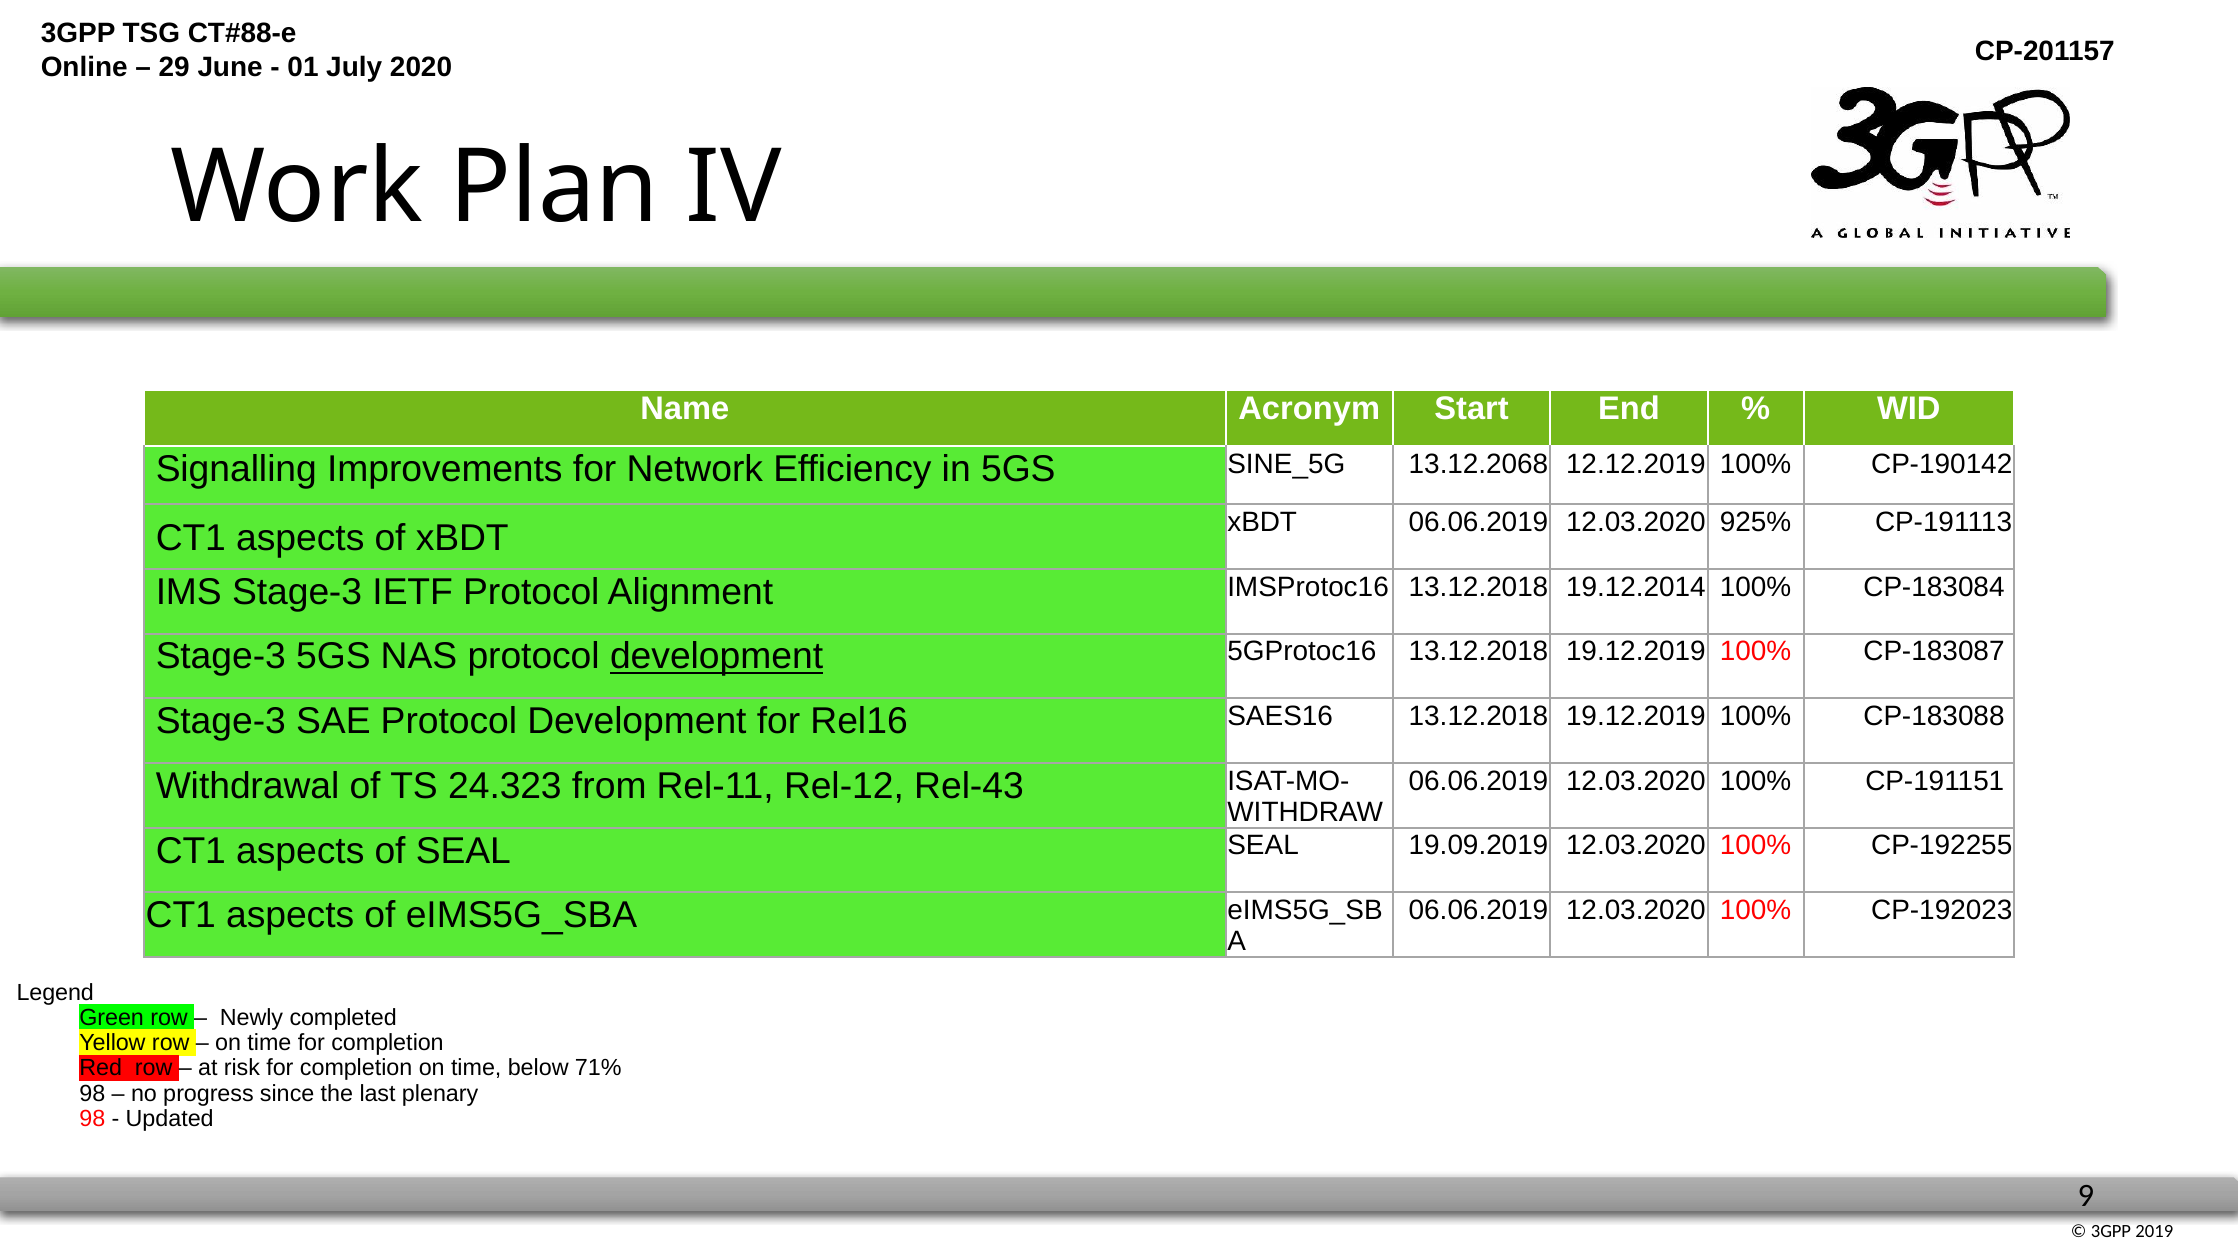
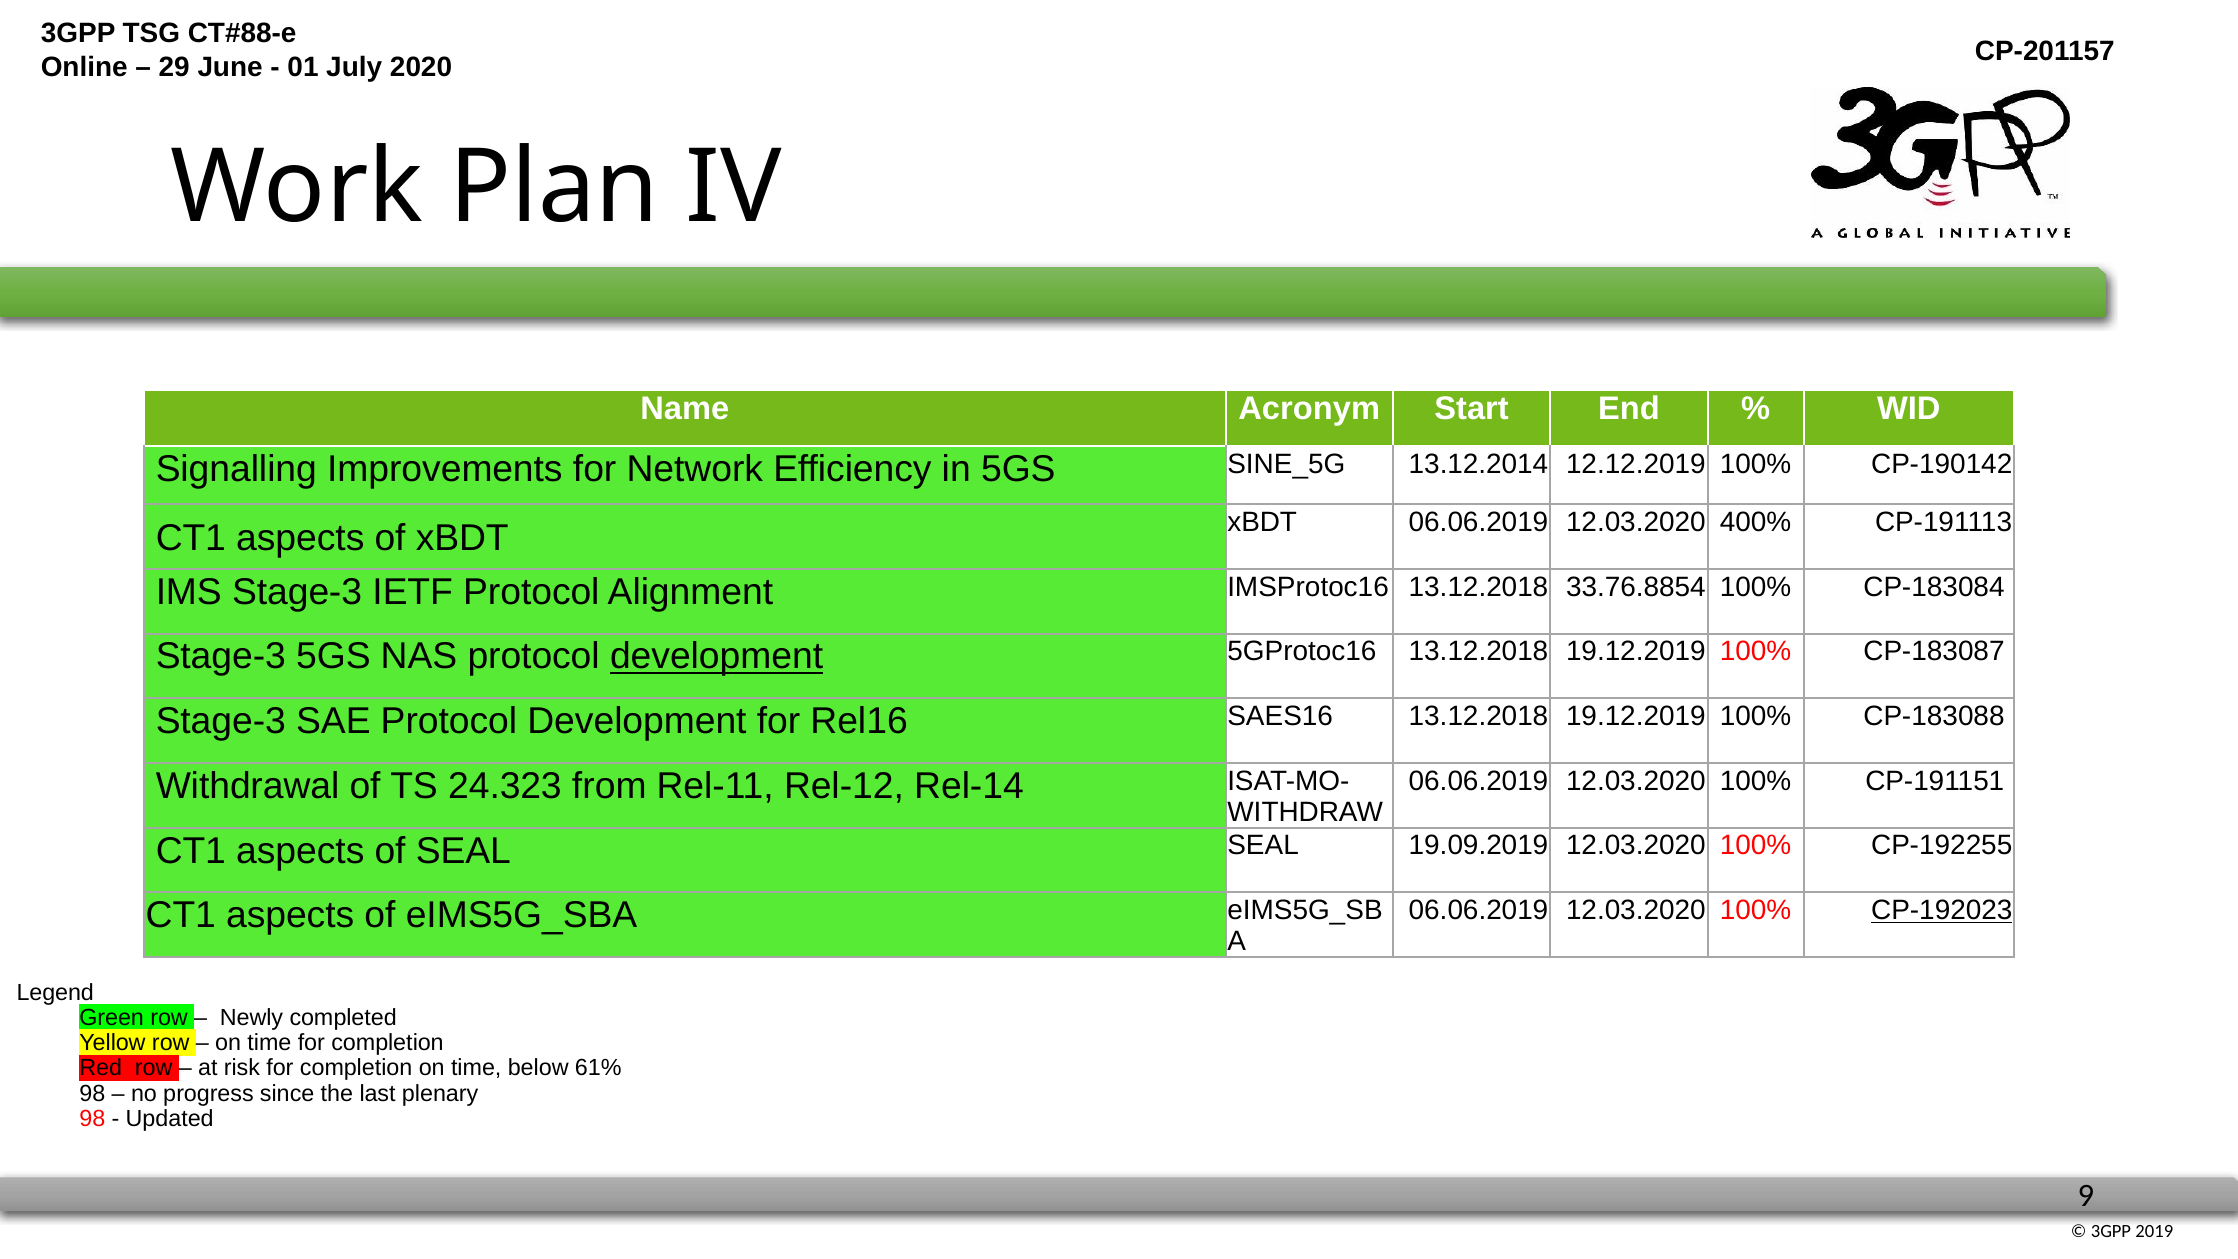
13.12.2068: 13.12.2068 -> 13.12.2014 (1479, 464)
925%: 925% -> 400% (1756, 522)
19.12.2014: 19.12.2014 -> 33.76.8854 (1636, 587)
Rel-43: Rel-43 -> Rel-14 (969, 786)
CP-192023 underline: none -> present (1942, 910)
71%: 71% -> 61% (598, 1068)
